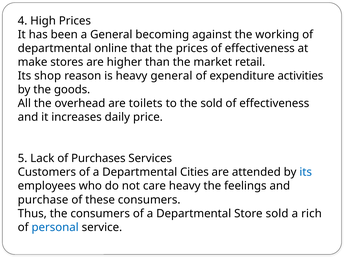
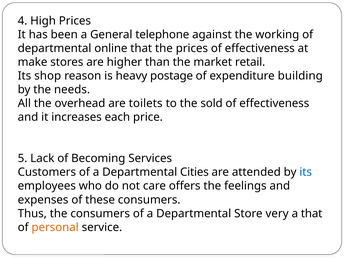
becoming: becoming -> telephone (162, 35)
heavy general: general -> postage (172, 76)
activities: activities -> building (300, 76)
goods: goods -> needs (72, 90)
daily: daily -> each (117, 117)
Purchases: Purchases -> Becoming (98, 158)
care heavy: heavy -> offers (185, 186)
purchase: purchase -> expenses (43, 200)
Store sold: sold -> very (277, 213)
a rich: rich -> that (312, 213)
personal colour: blue -> orange (55, 227)
